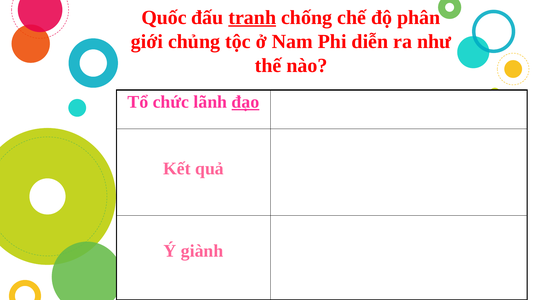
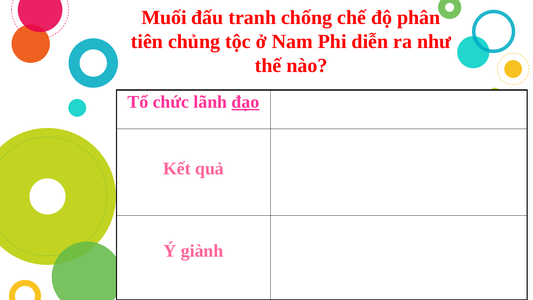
Quốc: Quốc -> Muối (164, 17)
tranh underline: present -> none (252, 17)
giới: giới -> tiên (147, 41)
